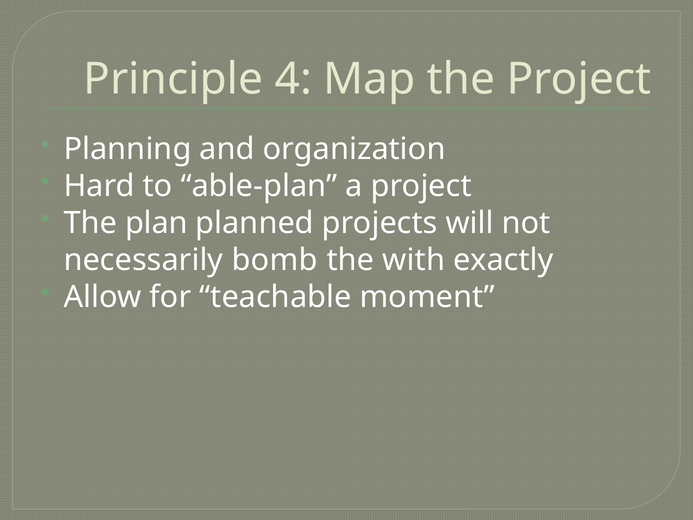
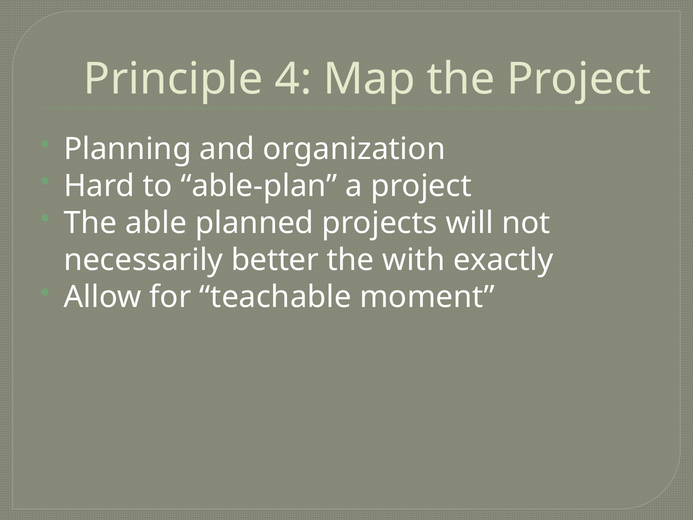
plan: plan -> able (156, 223)
bomb: bomb -> better (275, 260)
